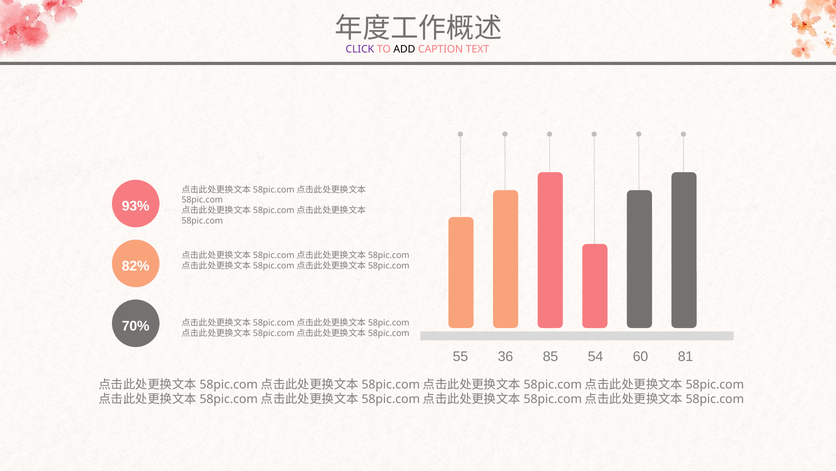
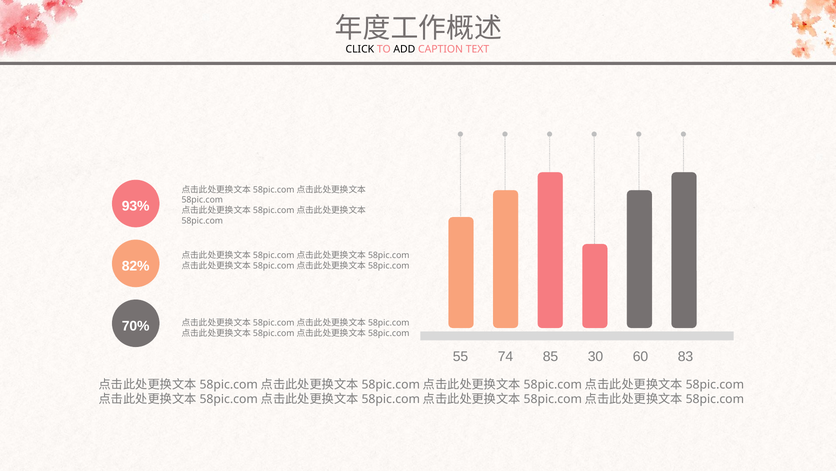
CLICK colour: purple -> black (360, 49)
36: 36 -> 74 (506, 356)
54: 54 -> 30 (595, 356)
81: 81 -> 83 (685, 356)
